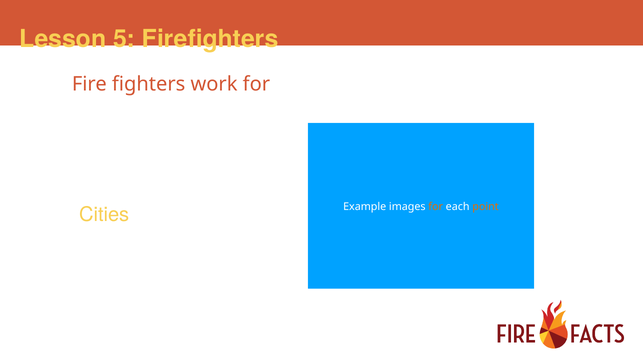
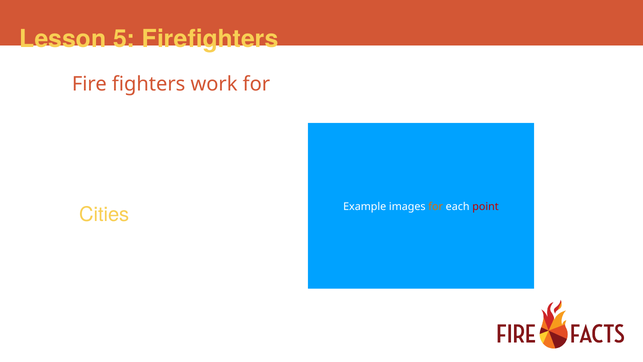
point colour: orange -> red (486, 206)
